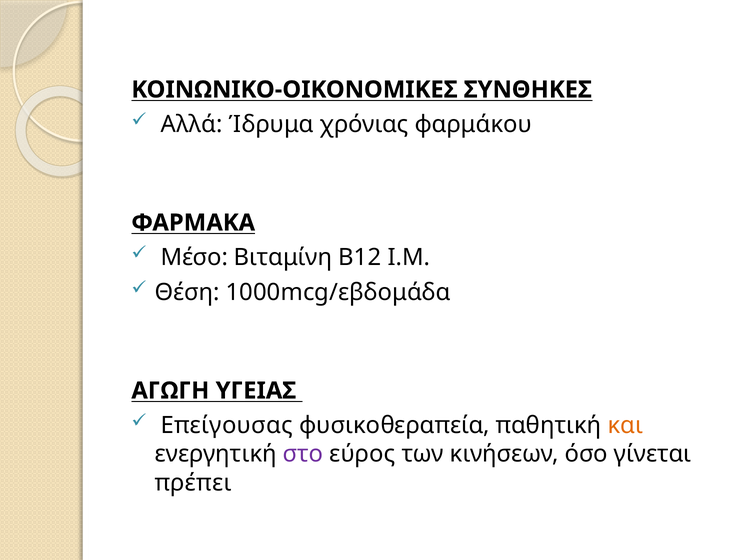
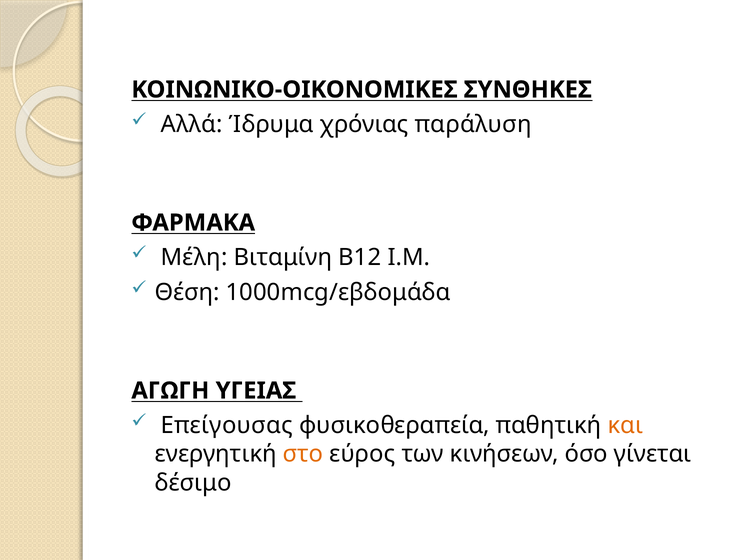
φαρμάκου: φαρμάκου -> παράλυση (473, 125)
Μέσο: Μέσο -> Μέλη (194, 258)
στο colour: purple -> orange (303, 454)
πρέπει: πρέπει -> δέσιμο (193, 483)
